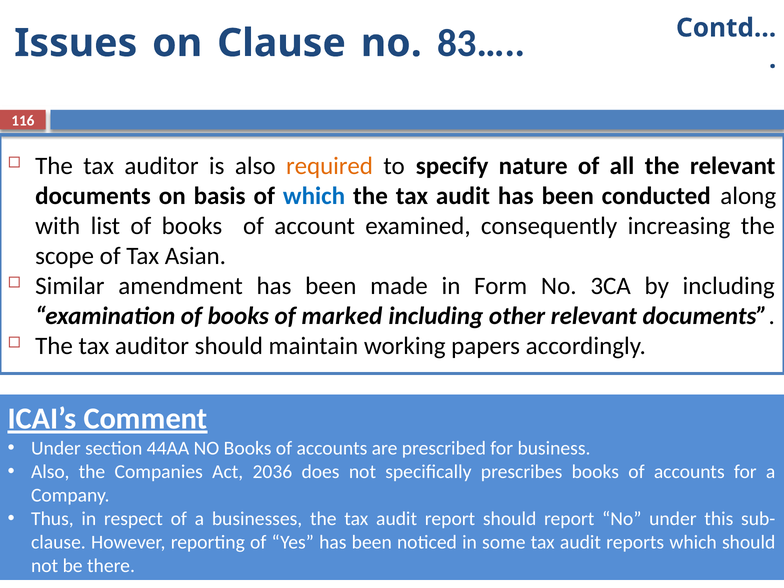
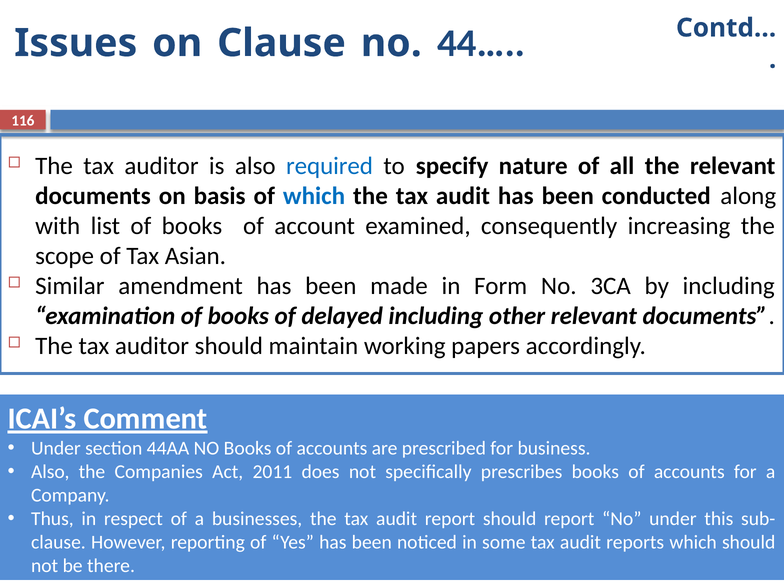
83…: 83… -> 44… (481, 43)
required colour: orange -> blue (330, 166)
marked: marked -> delayed (342, 316)
2036: 2036 -> 2011 (272, 472)
